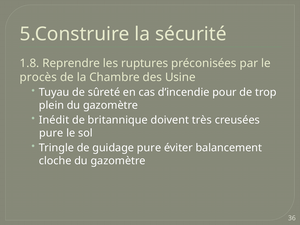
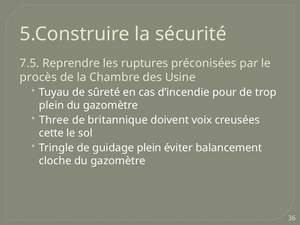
1.8: 1.8 -> 7.5 (30, 63)
Inédit: Inédit -> Three (54, 120)
très: très -> voix (202, 120)
pure: pure -> cette (51, 133)
guidage pure: pure -> plein (149, 148)
